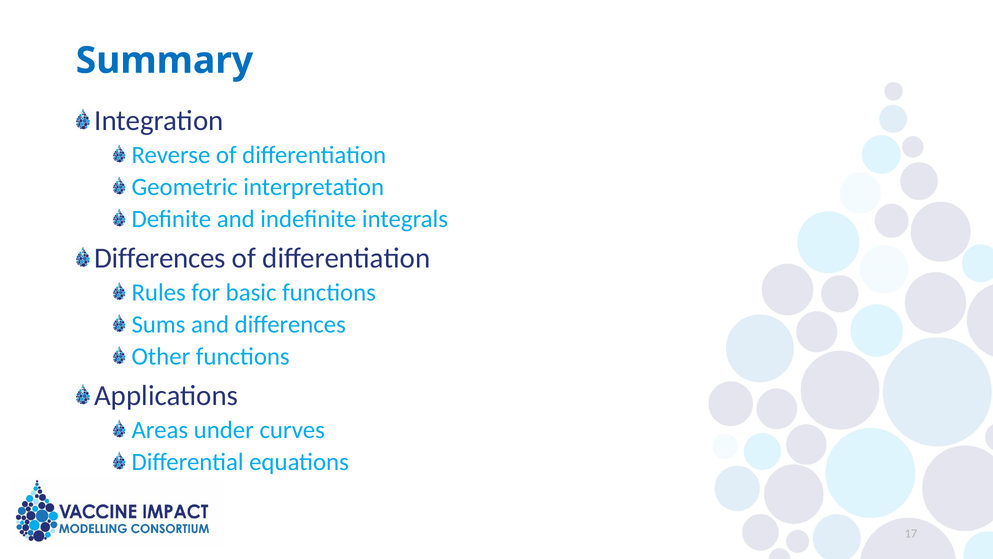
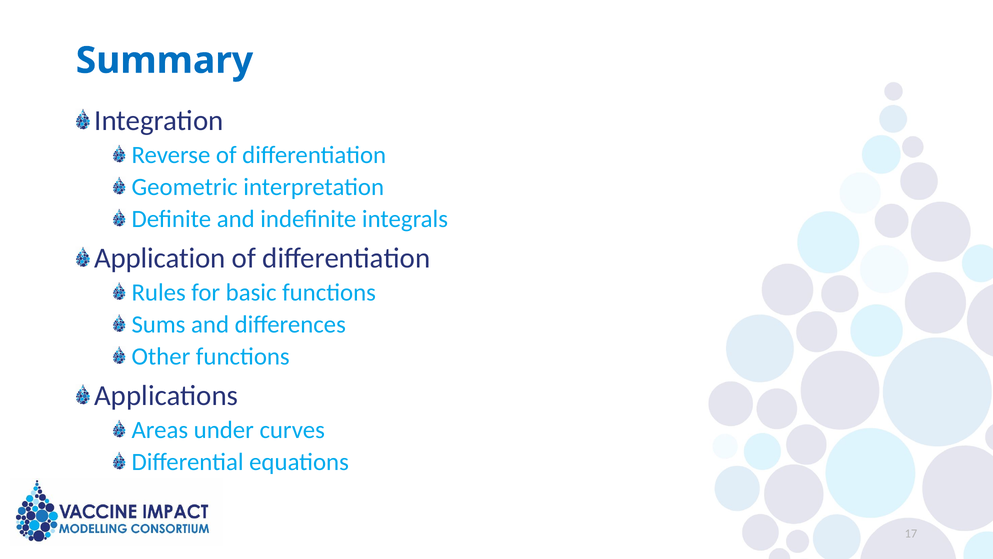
Differences: Differences -> Application (160, 258)
